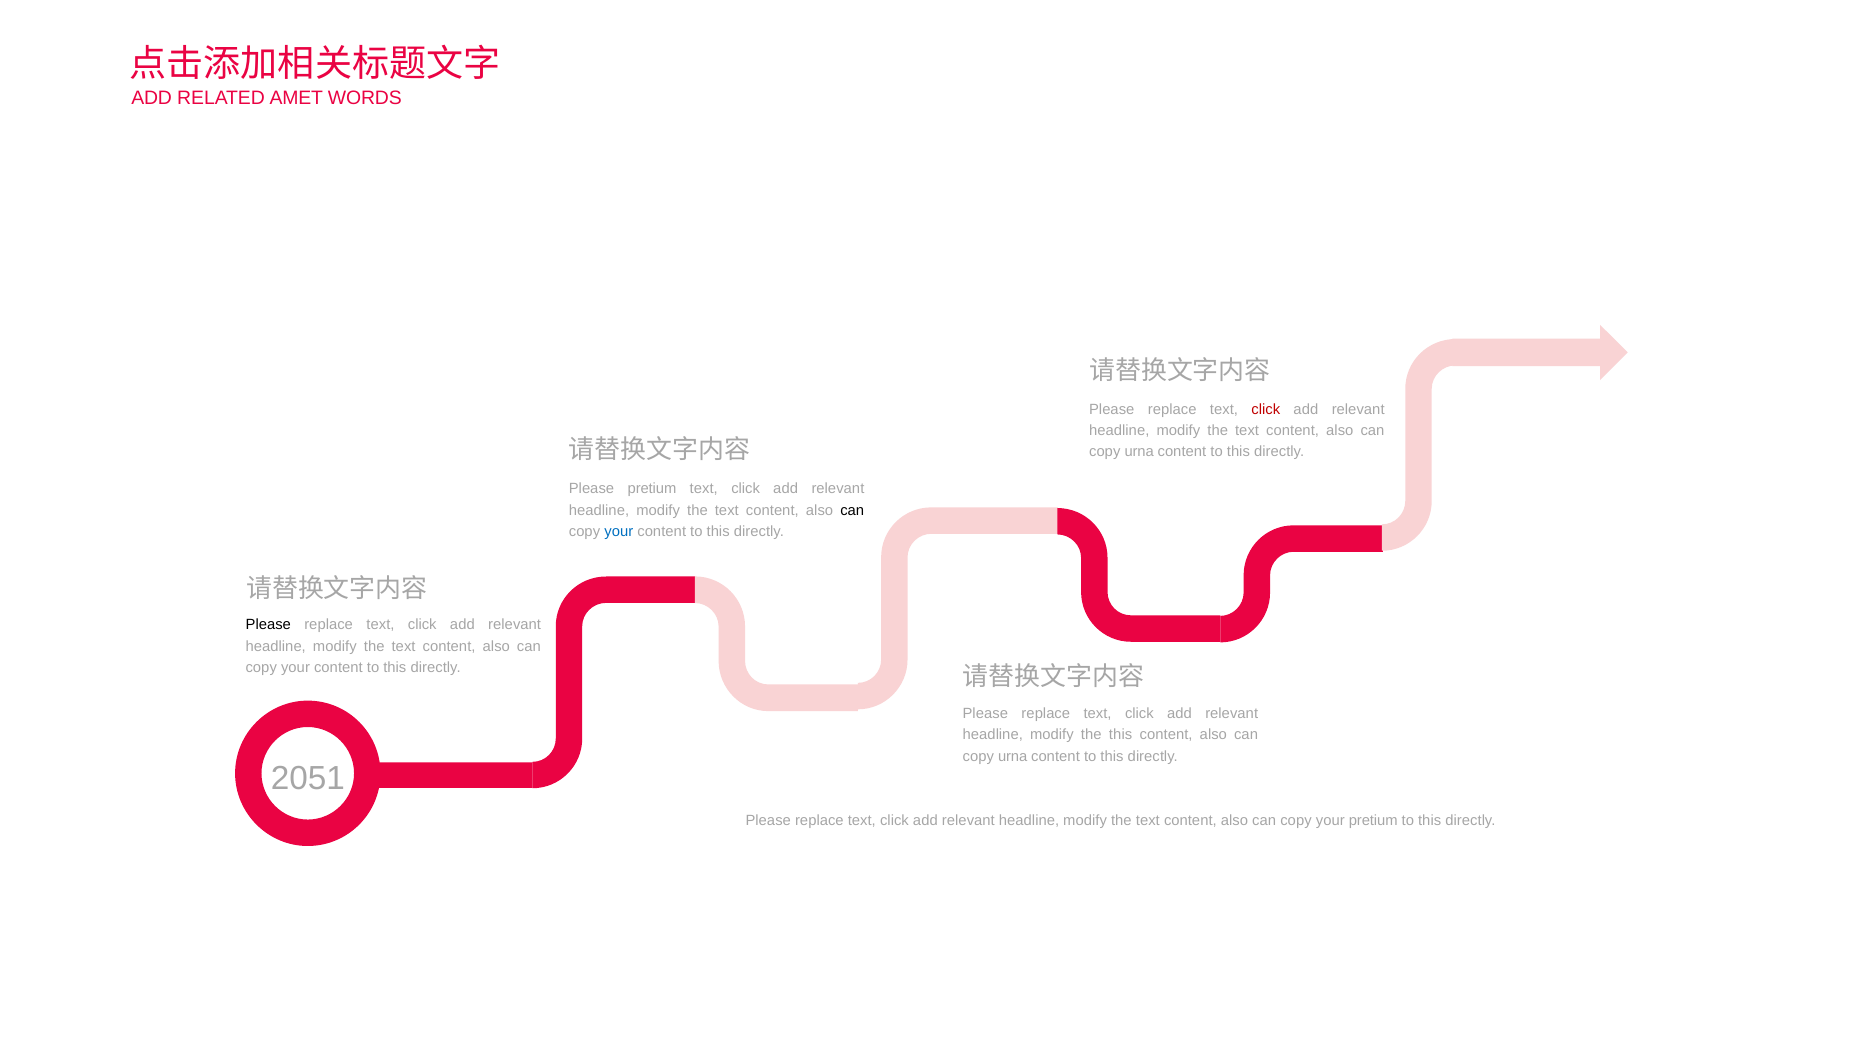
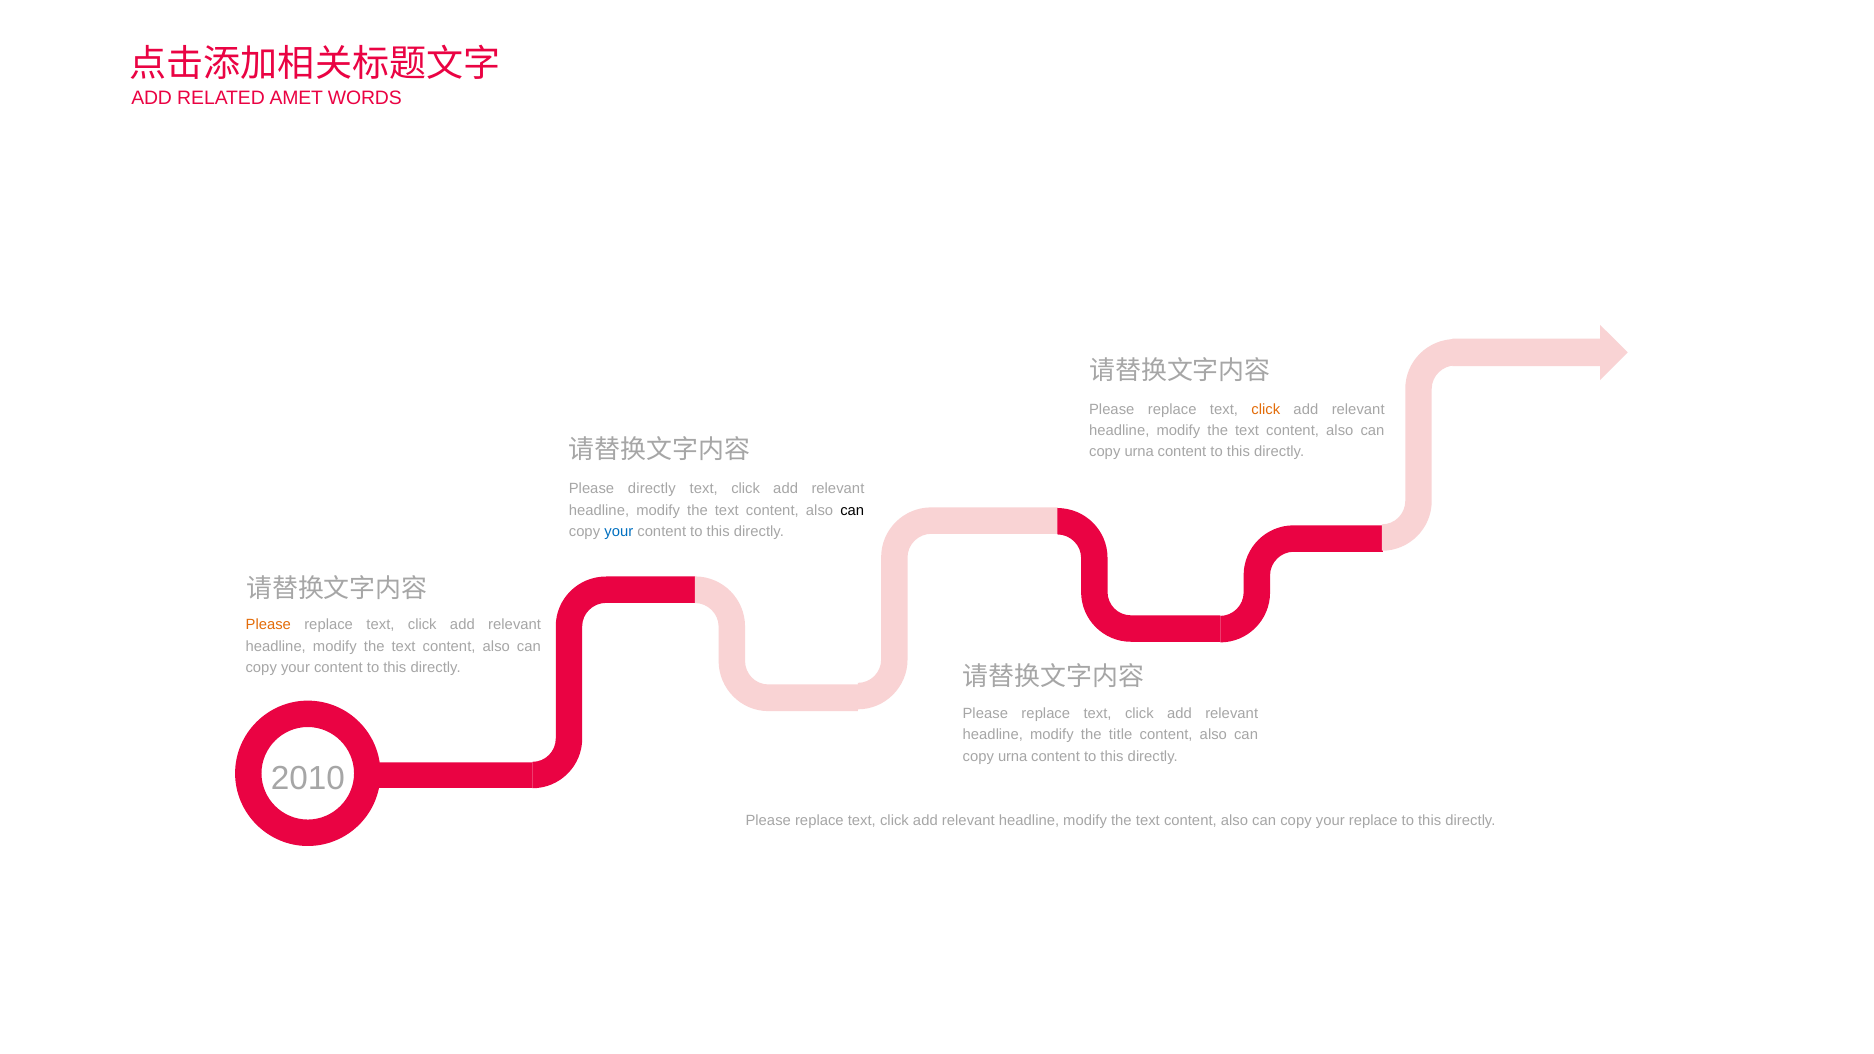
click colour: red -> orange (1266, 410)
Please pretium: pretium -> directly (652, 489)
Please colour: black -> orange (268, 625)
the this: this -> title (1121, 735)
2051: 2051 -> 2010 (308, 778)
your pretium: pretium -> replace (1373, 820)
